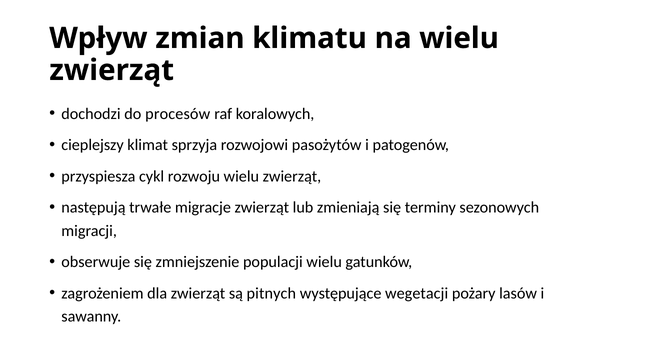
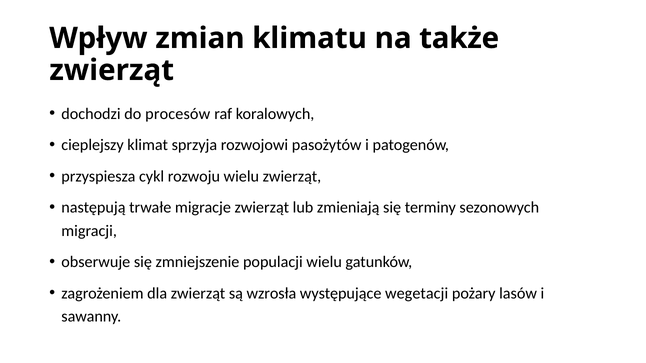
na wielu: wielu -> także (459, 38)
pitnych: pitnych -> wzrosła (271, 294)
